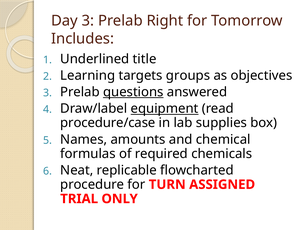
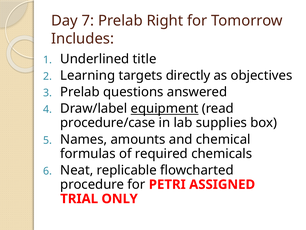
Day 3: 3 -> 7 (88, 21)
groups: groups -> directly (188, 75)
questions underline: present -> none (133, 92)
TURN: TURN -> PETRI (167, 184)
